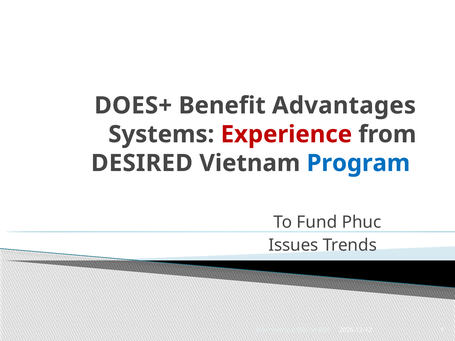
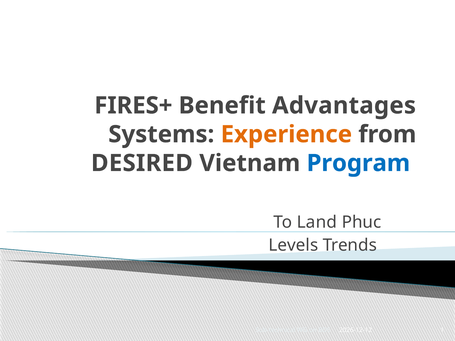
DOES+: DOES+ -> FIRES+ (133, 106)
Experience colour: red -> orange (286, 134)
Fund: Fund -> Land (317, 222)
Issues: Issues -> Levels (293, 246)
